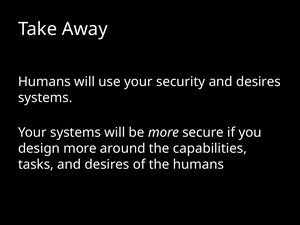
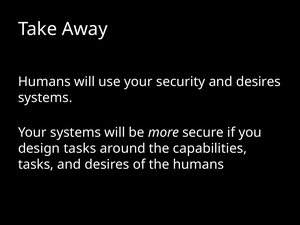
design more: more -> tasks (80, 148)
